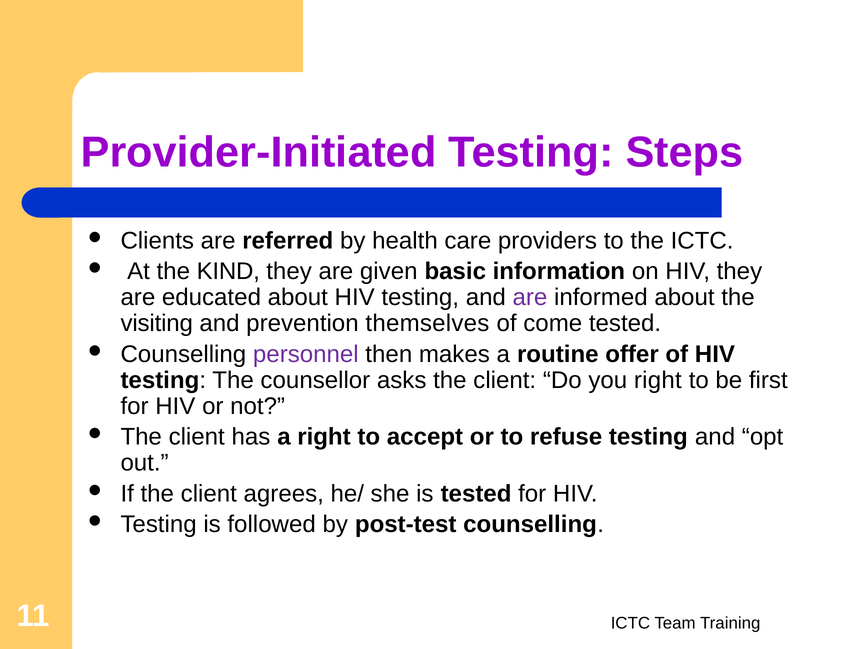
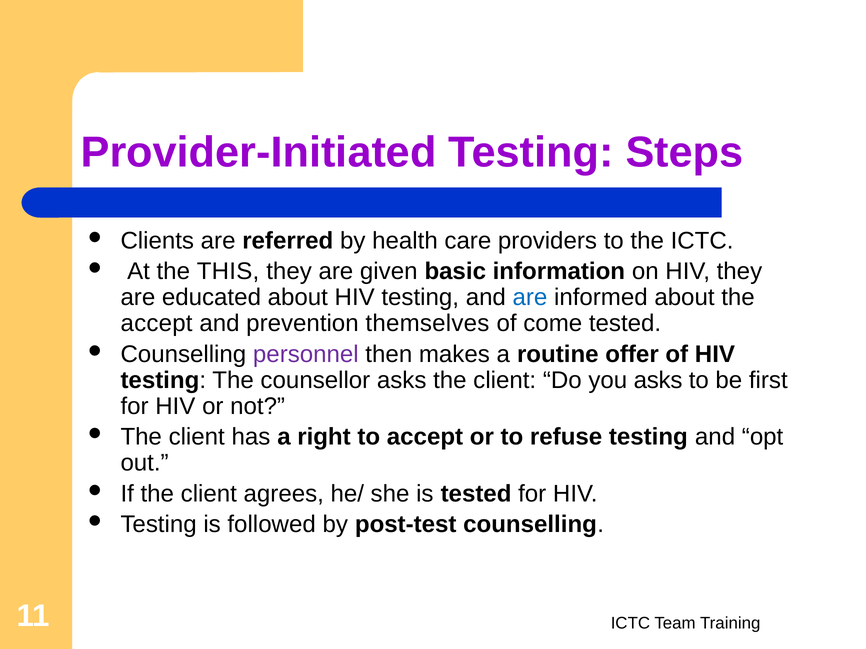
KIND: KIND -> THIS (228, 272)
are colour: purple -> blue (530, 298)
visiting: visiting -> accept (157, 324)
you right: right -> asks (658, 380)
